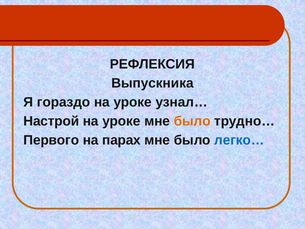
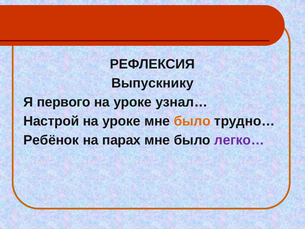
Выпускника: Выпускника -> Выпускнику (152, 83)
гораздо: гораздо -> первого (64, 102)
Первого: Первого -> Ребёнок (51, 140)
легко… colour: blue -> purple (239, 140)
